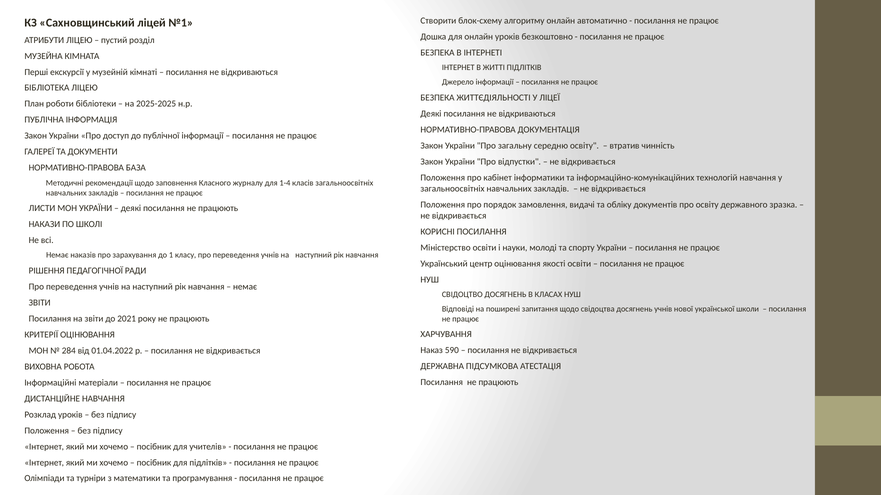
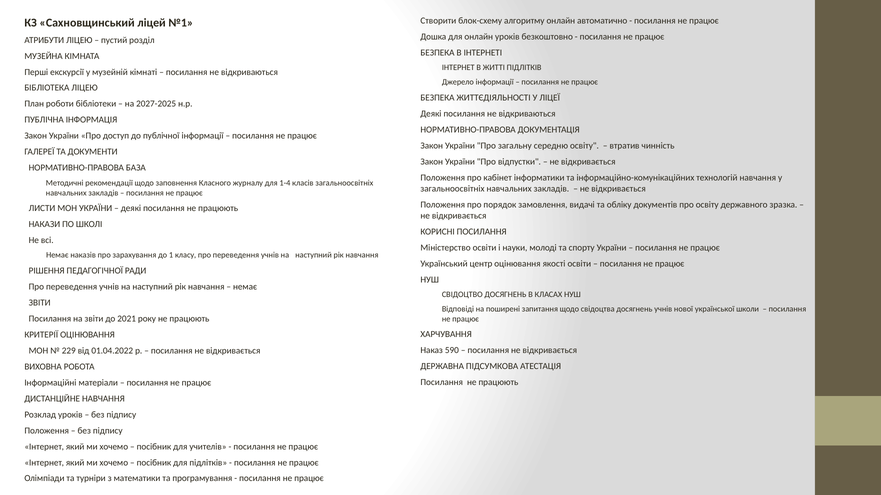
2025-2025: 2025-2025 -> 2027-2025 (156, 104)
284: 284 -> 229 (69, 351)
